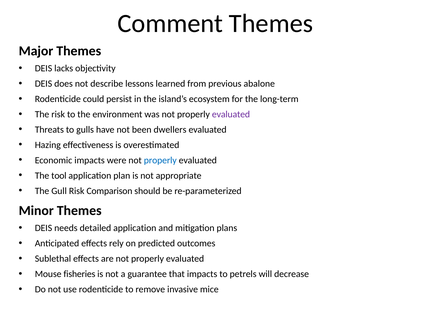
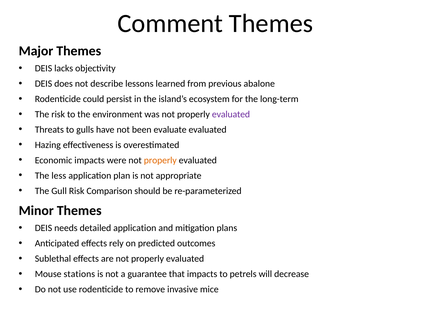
dwellers: dwellers -> evaluate (170, 130)
properly colour: blue -> orange (160, 160)
tool: tool -> less (59, 176)
fisheries: fisheries -> stations (79, 274)
